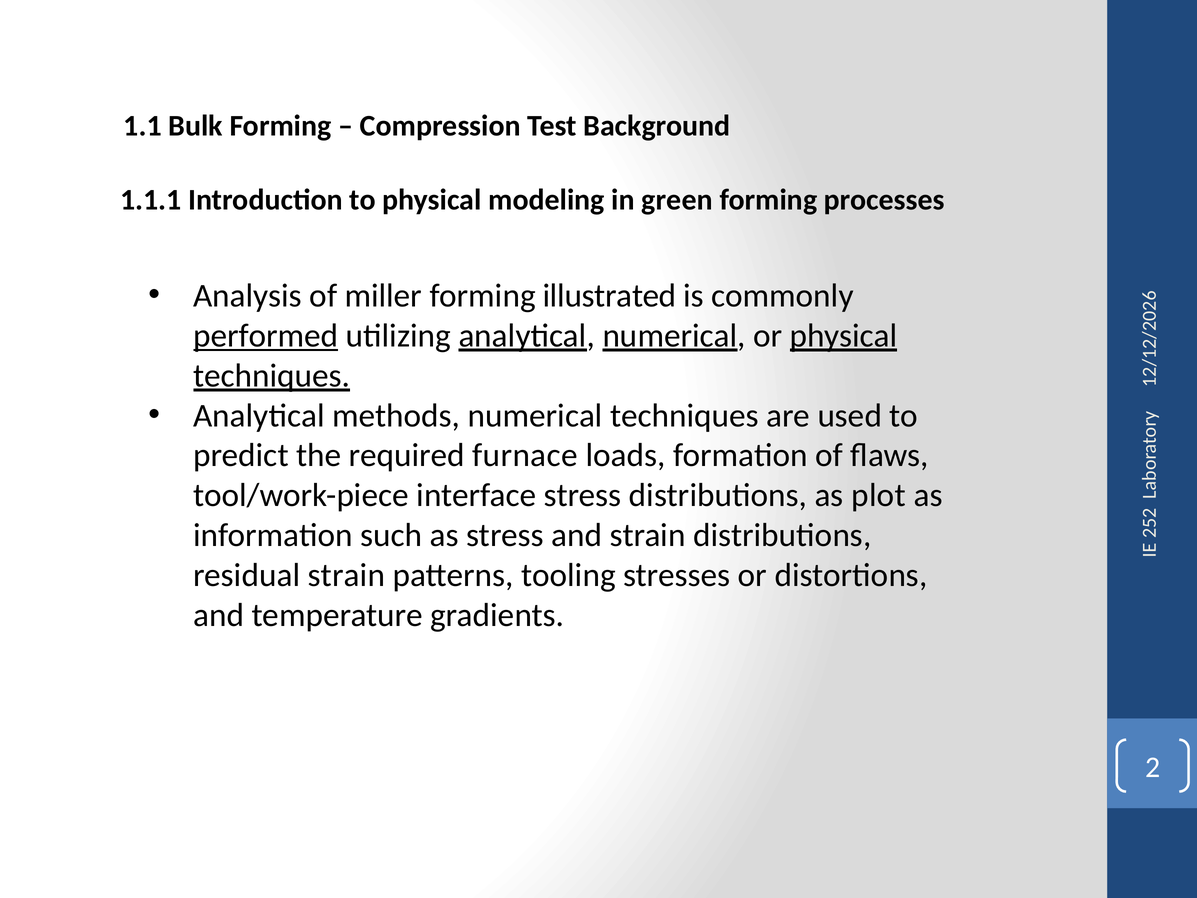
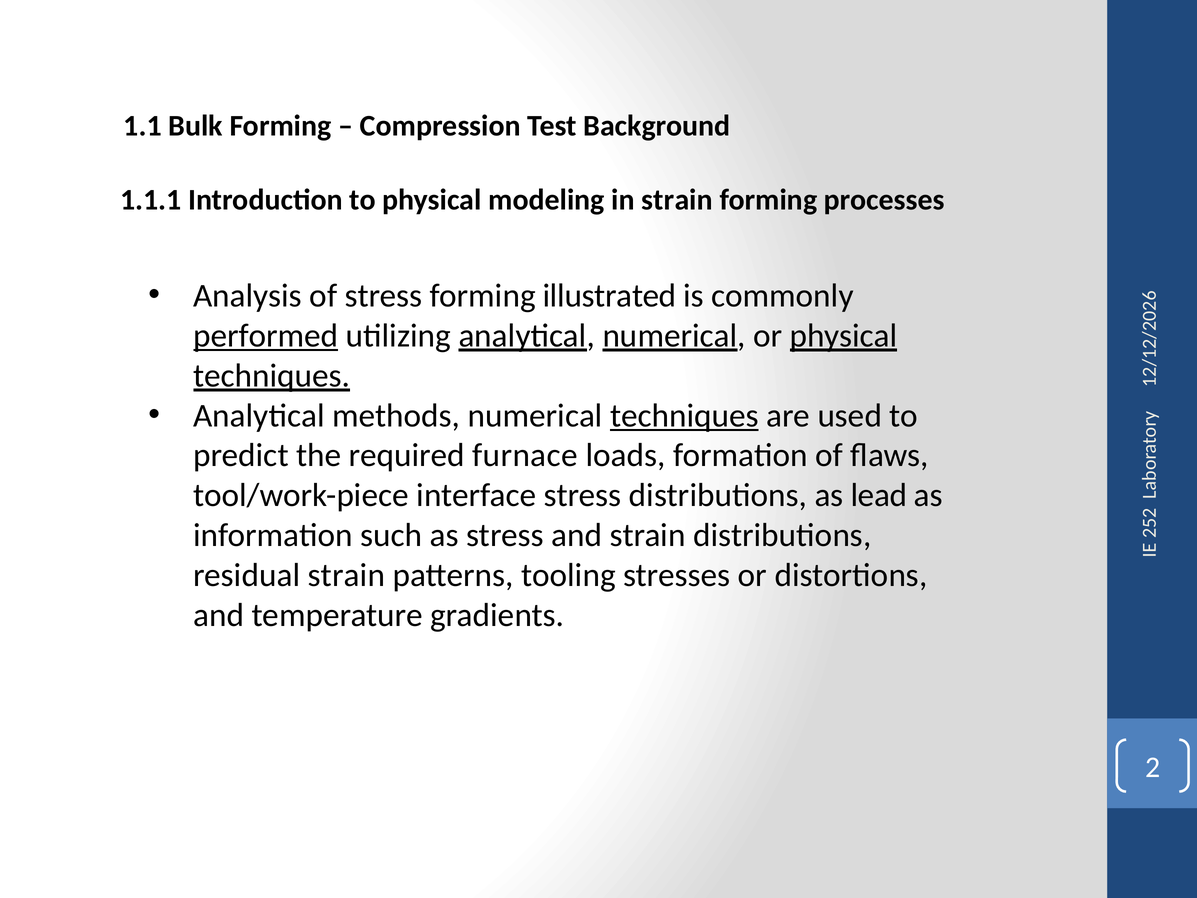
in green: green -> strain (677, 200)
of miller: miller -> stress (383, 296)
techniques underline: none -> present (684, 415)
plot: plot -> lead (879, 495)
